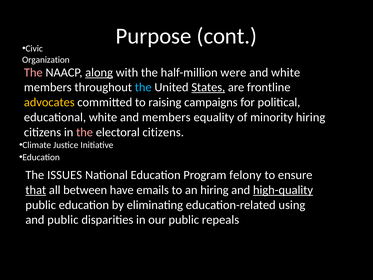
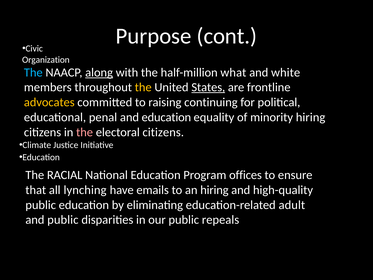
The colour: pink -> light blue (33, 72)
were: were -> what (233, 72)
the colour: light blue -> yellow (143, 87)
campaigns: campaigns -> continuing (211, 102)
educational white: white -> penal (103, 117)
and members: members -> education (166, 117)
ISSUES: ISSUES -> RACIAL (65, 175)
felony: felony -> offices (245, 175)
that underline: present -> none (36, 190)
between: between -> lynching (85, 190)
high-quality underline: present -> none (283, 190)
using: using -> adult (292, 205)
